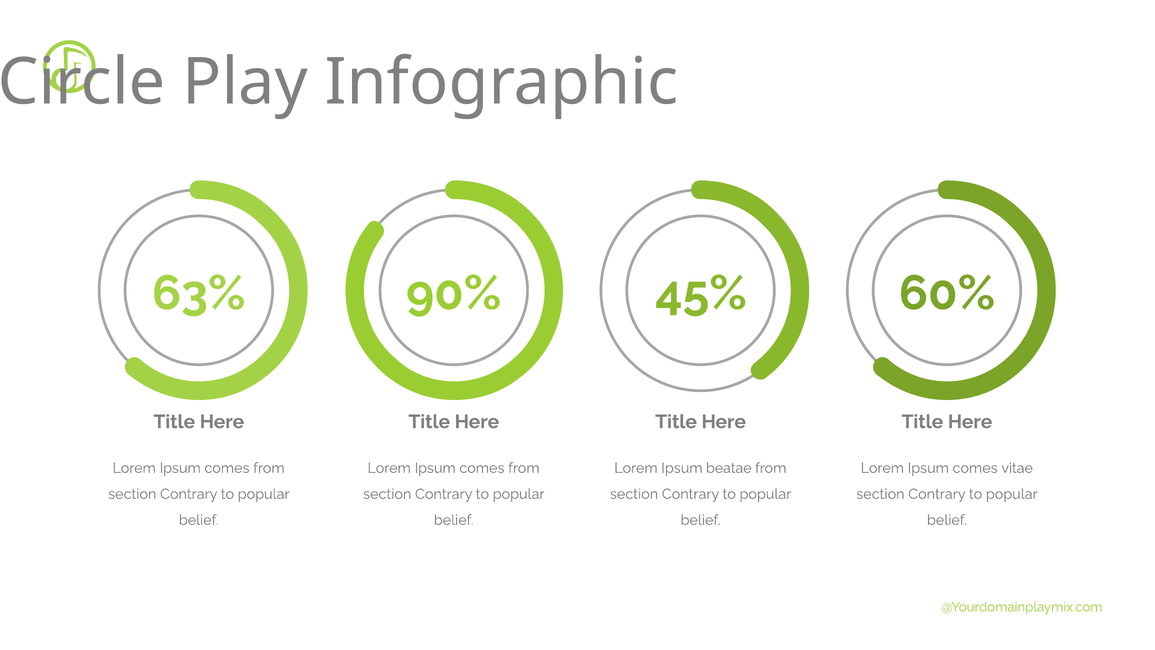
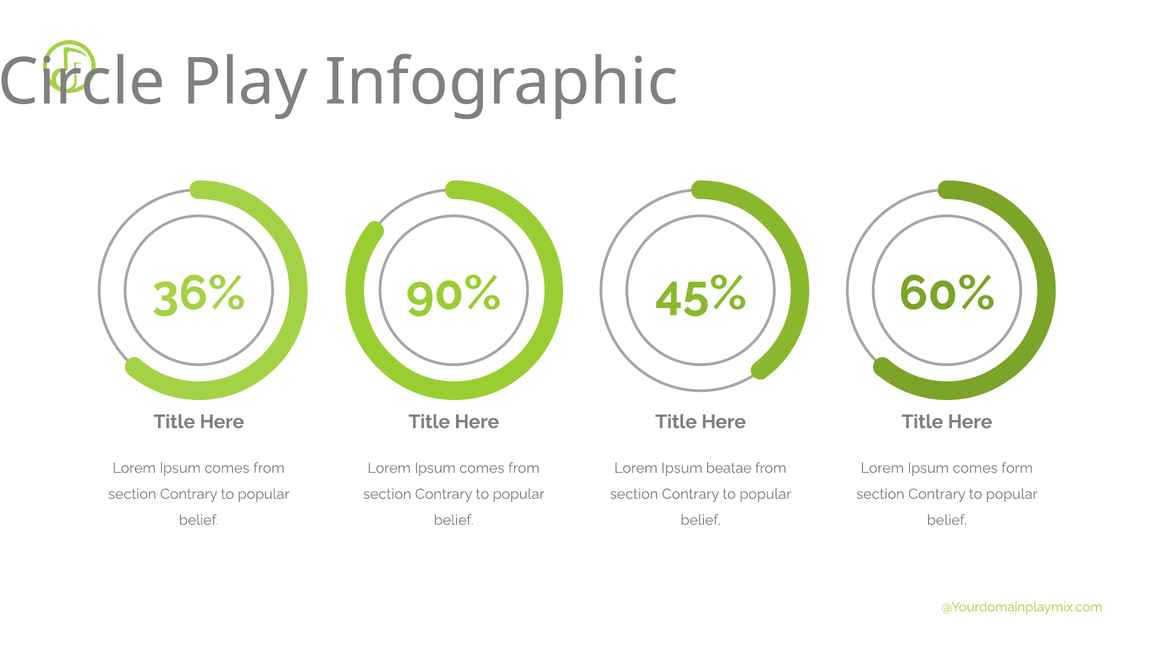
63%: 63% -> 36% (199, 293)
vitae: vitae -> form (1017, 468)
